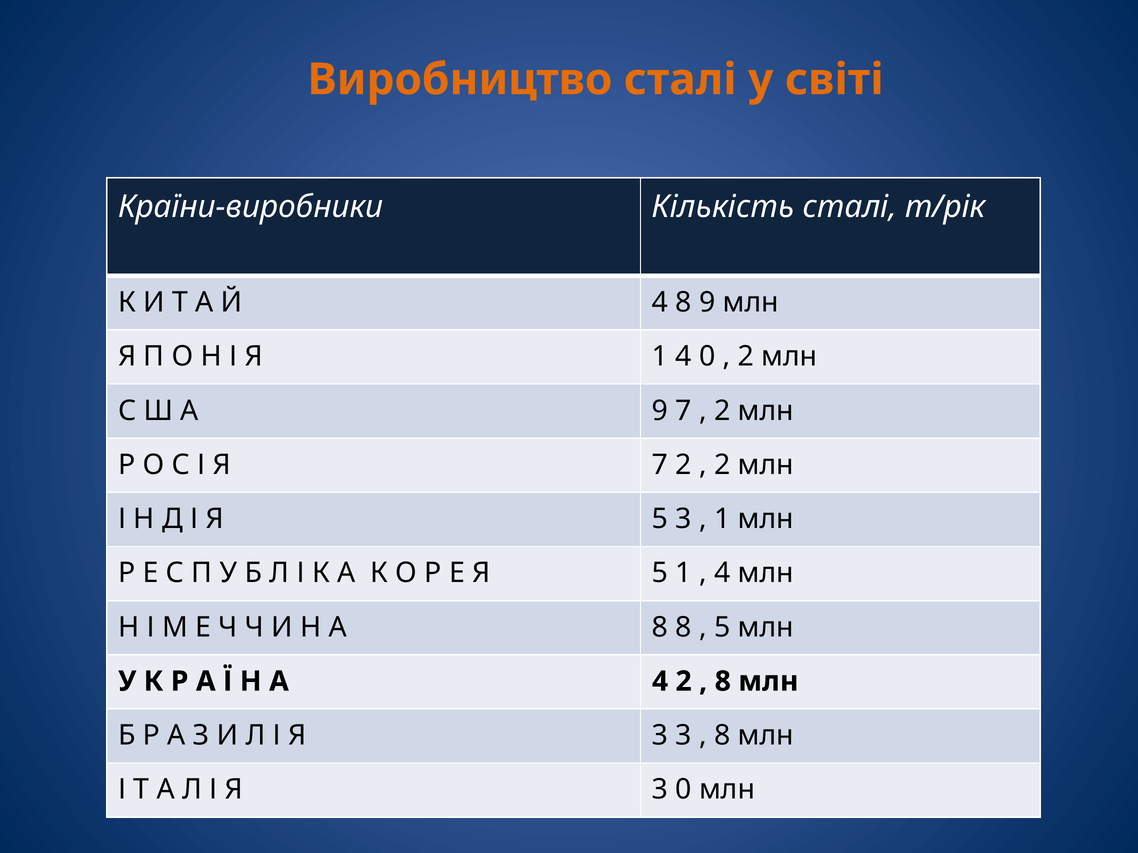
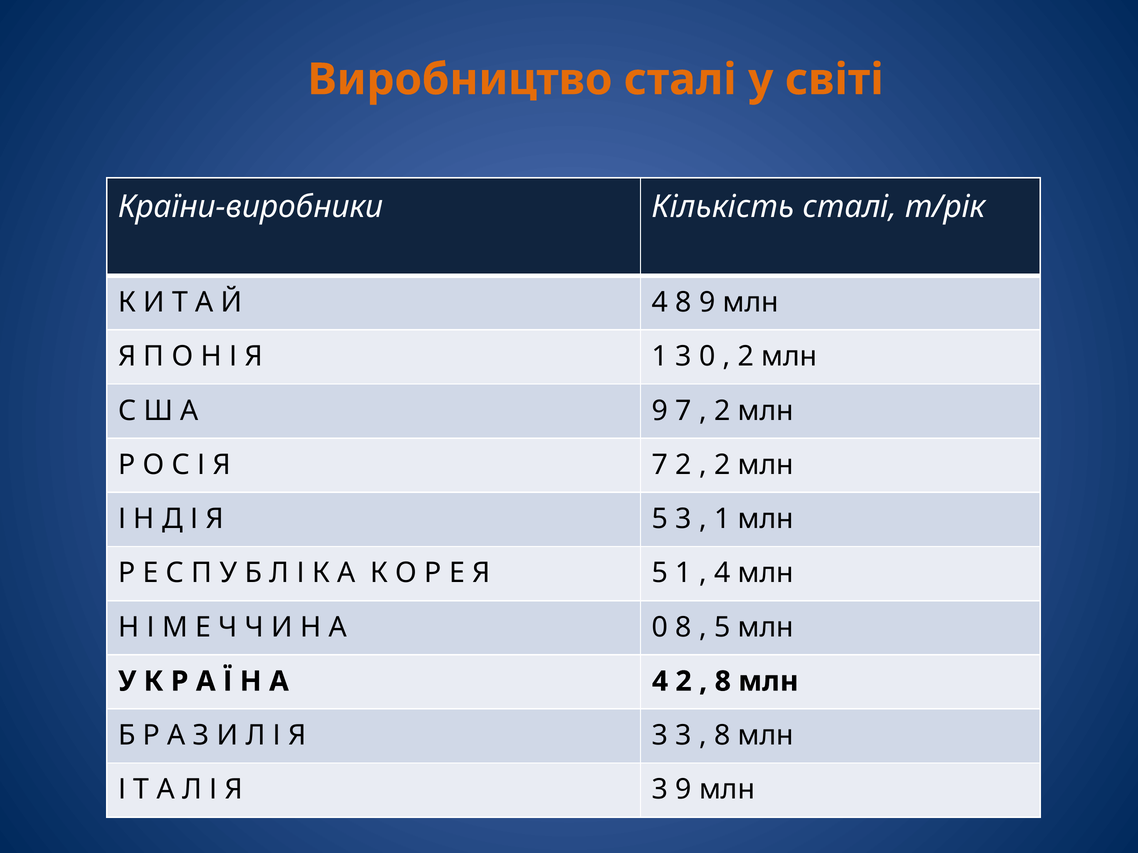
1 4: 4 -> 3 (684, 357)
А 8: 8 -> 0 (660, 628)
3 0: 0 -> 9 (684, 790)
